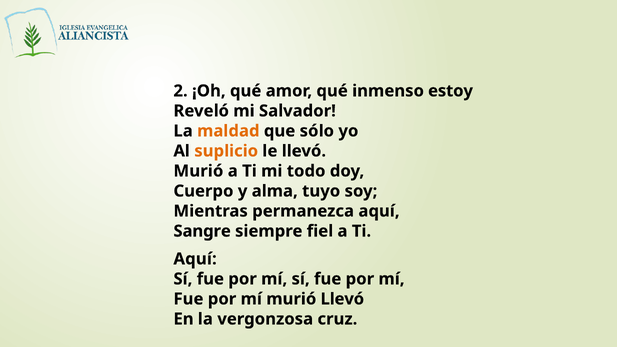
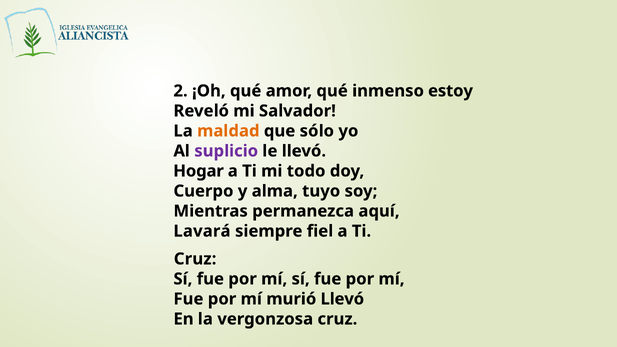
suplicio colour: orange -> purple (226, 151)
Murió: Murió -> Hogar (199, 171)
Sangre: Sangre -> Lavará (202, 231)
Aquí: Aquí -> Cruz (195, 259)
